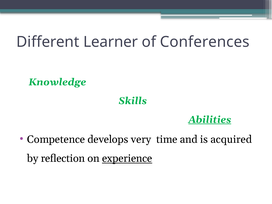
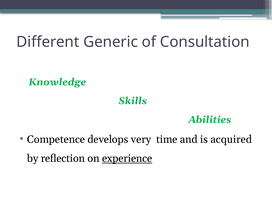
Learner: Learner -> Generic (111, 42)
Conferences: Conferences -> Consultation (205, 42)
Abilities underline: present -> none (210, 120)
